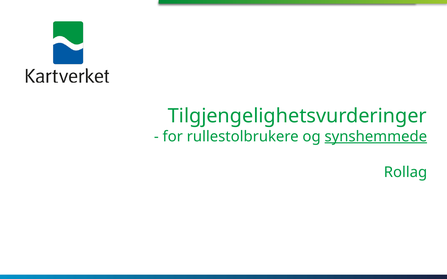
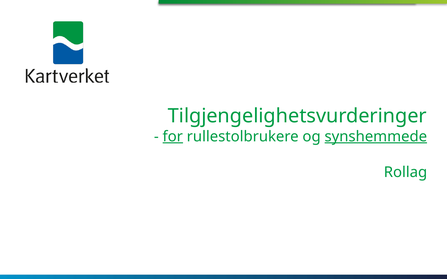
for underline: none -> present (173, 137)
